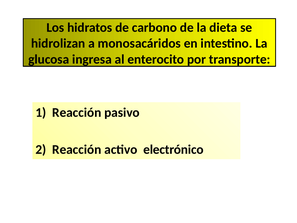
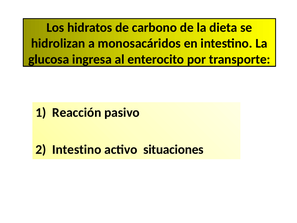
Reacción: Reacción -> Intestino (77, 149)
electrónico: electrónico -> situaciones (173, 149)
